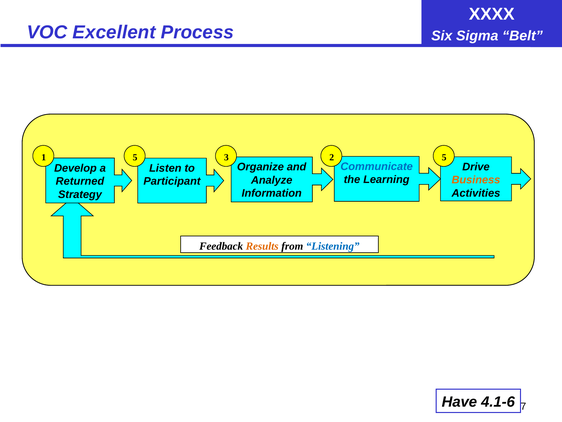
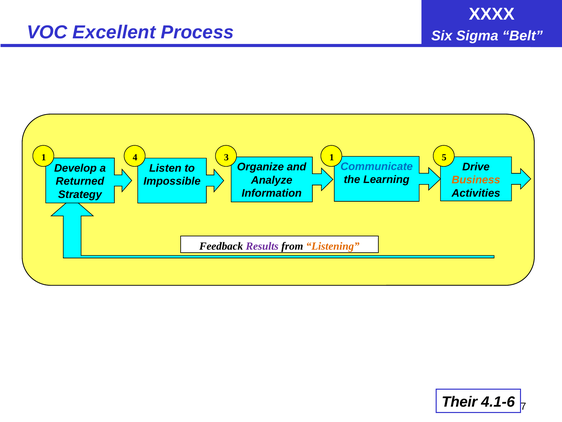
1 5: 5 -> 4 (135, 157)
3 2: 2 -> 1 (332, 157)
Participant: Participant -> Impossible (172, 181)
Results colour: orange -> purple (262, 246)
Listening colour: blue -> orange (333, 246)
Have: Have -> Their (459, 401)
